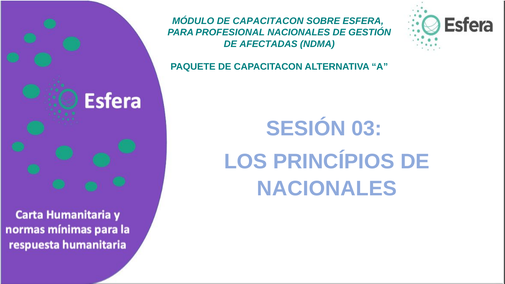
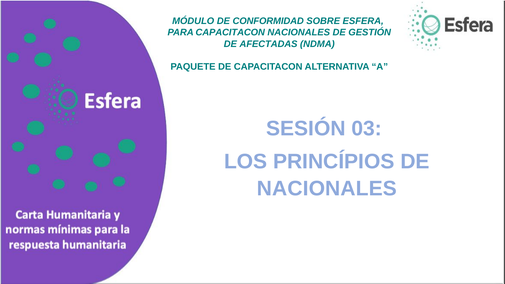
MÓDULO DE CAPACITACON: CAPACITACON -> CONFORMIDAD (268, 21)
PARA PROFESIONAL: PROFESIONAL -> CAPACITACON (230, 33)
